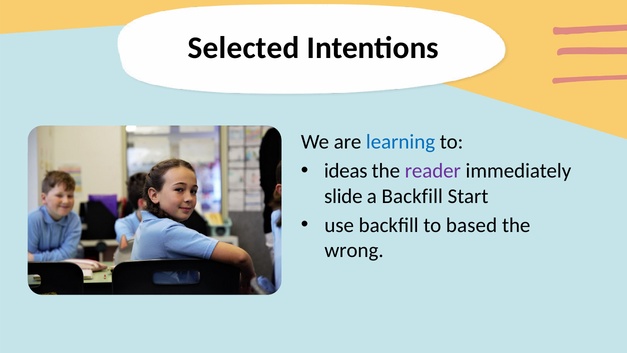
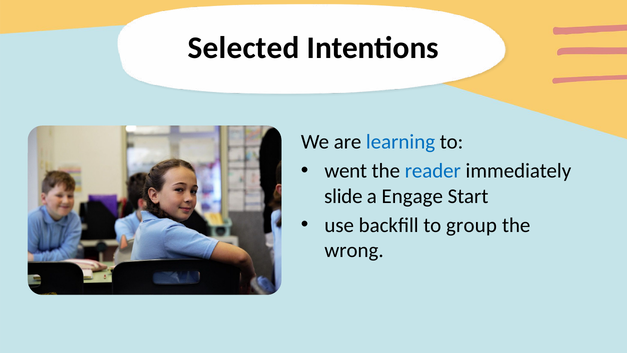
ideas: ideas -> went (346, 171)
reader colour: purple -> blue (433, 171)
a Backfill: Backfill -> Engage (412, 196)
based: based -> group (472, 225)
